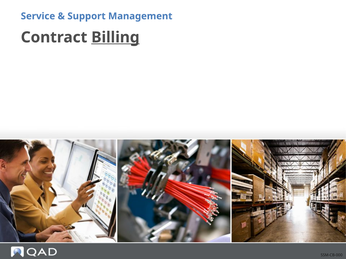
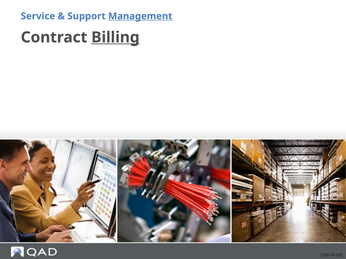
Management underline: none -> present (140, 16)
